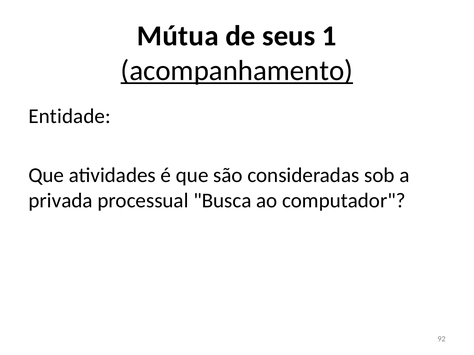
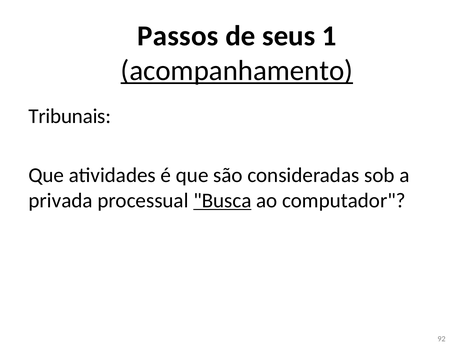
Mútua: Mútua -> Passos (178, 36)
Entidade: Entidade -> Tribunais (70, 116)
Busca underline: none -> present (222, 201)
